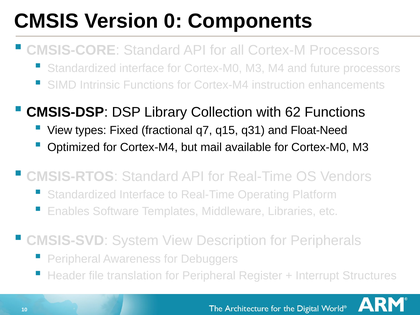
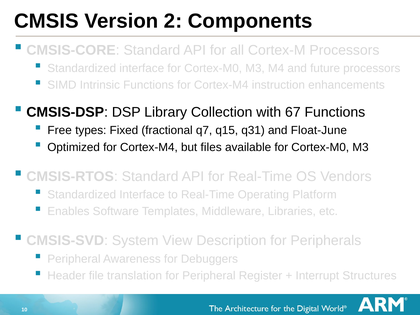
0: 0 -> 2 (173, 21)
62: 62 -> 67 (293, 112)
View: View -> Free (60, 130)
Float-Need: Float-Need -> Float-June (319, 130)
mail: mail -> files (211, 147)
